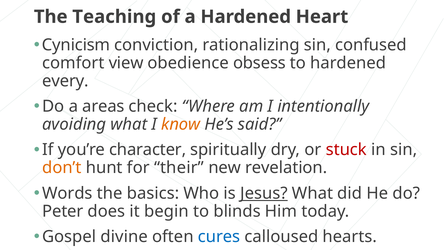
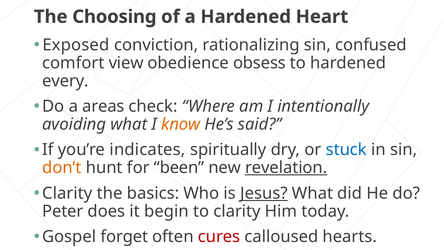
Teaching: Teaching -> Choosing (114, 17)
Cynicism: Cynicism -> Exposed (76, 45)
character: character -> indicates (147, 150)
stuck colour: red -> blue (346, 150)
their: their -> been (179, 168)
revelation underline: none -> present (286, 168)
Words: Words -> Clarity (67, 193)
to blinds: blinds -> clarity (237, 211)
divine: divine -> forget (124, 236)
cures colour: blue -> red (219, 236)
